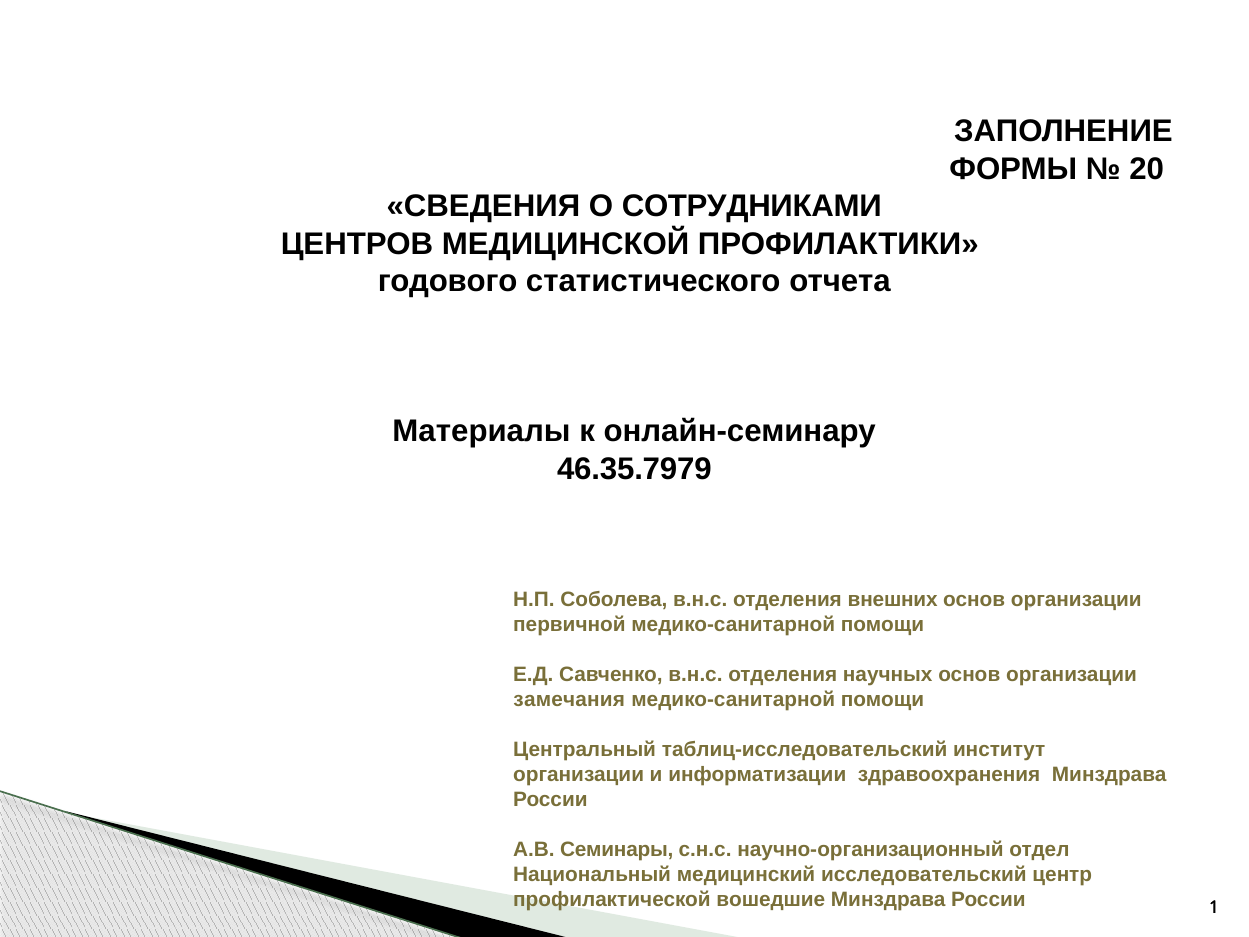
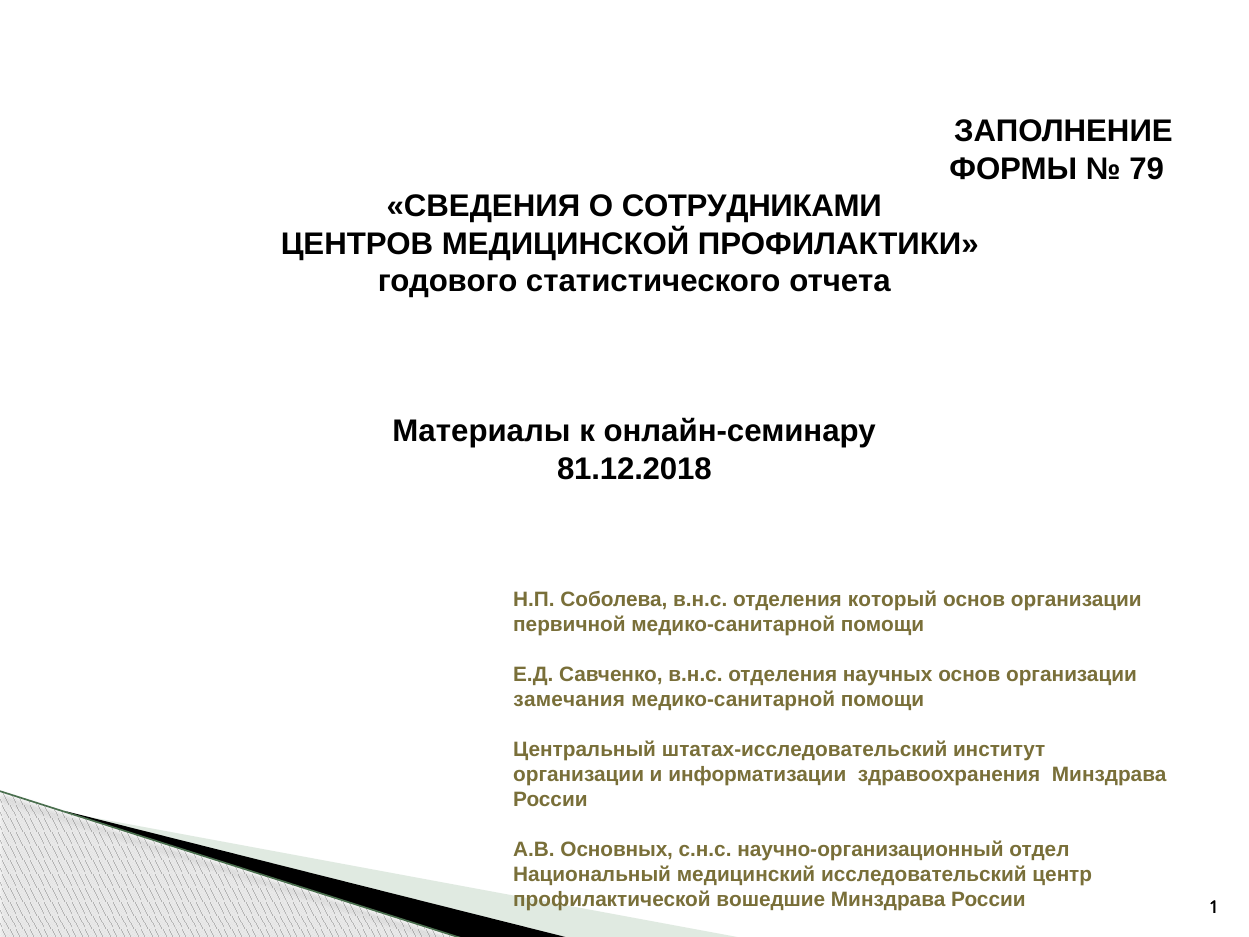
20: 20 -> 79 (1147, 169)
46.35.7979: 46.35.7979 -> 81.12.2018 (634, 469)
внешних: внешних -> который (893, 600)
таблиц-исследовательский: таблиц-исследовательский -> штатах-исследовательский (805, 750)
Семинары: Семинары -> Основных (617, 849)
